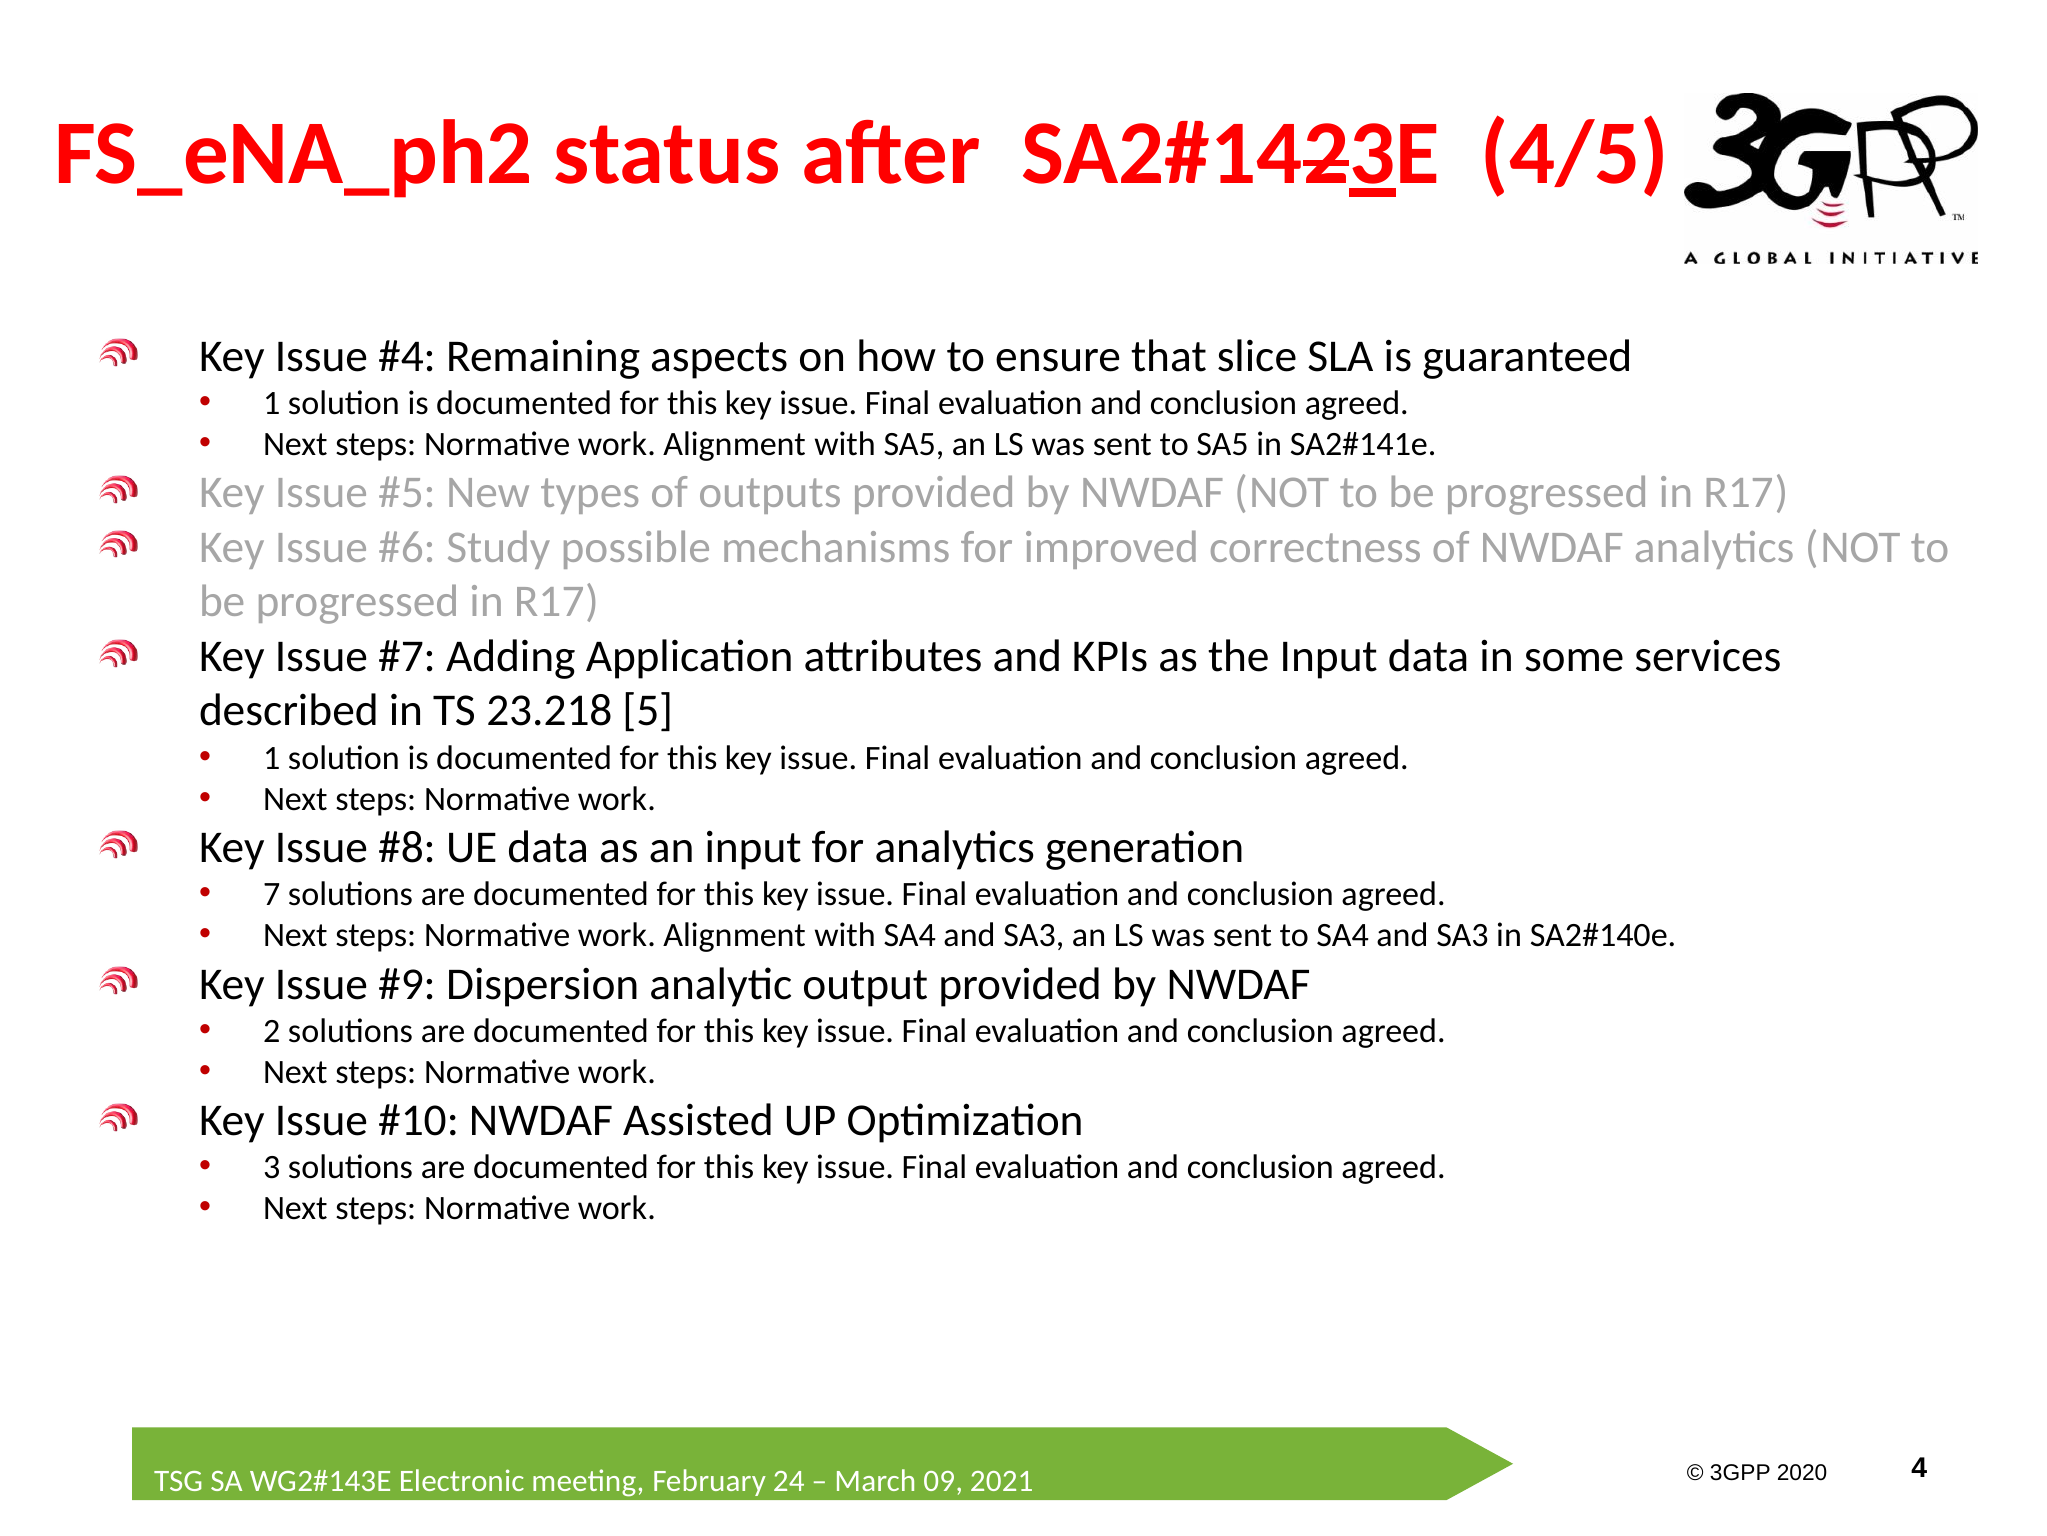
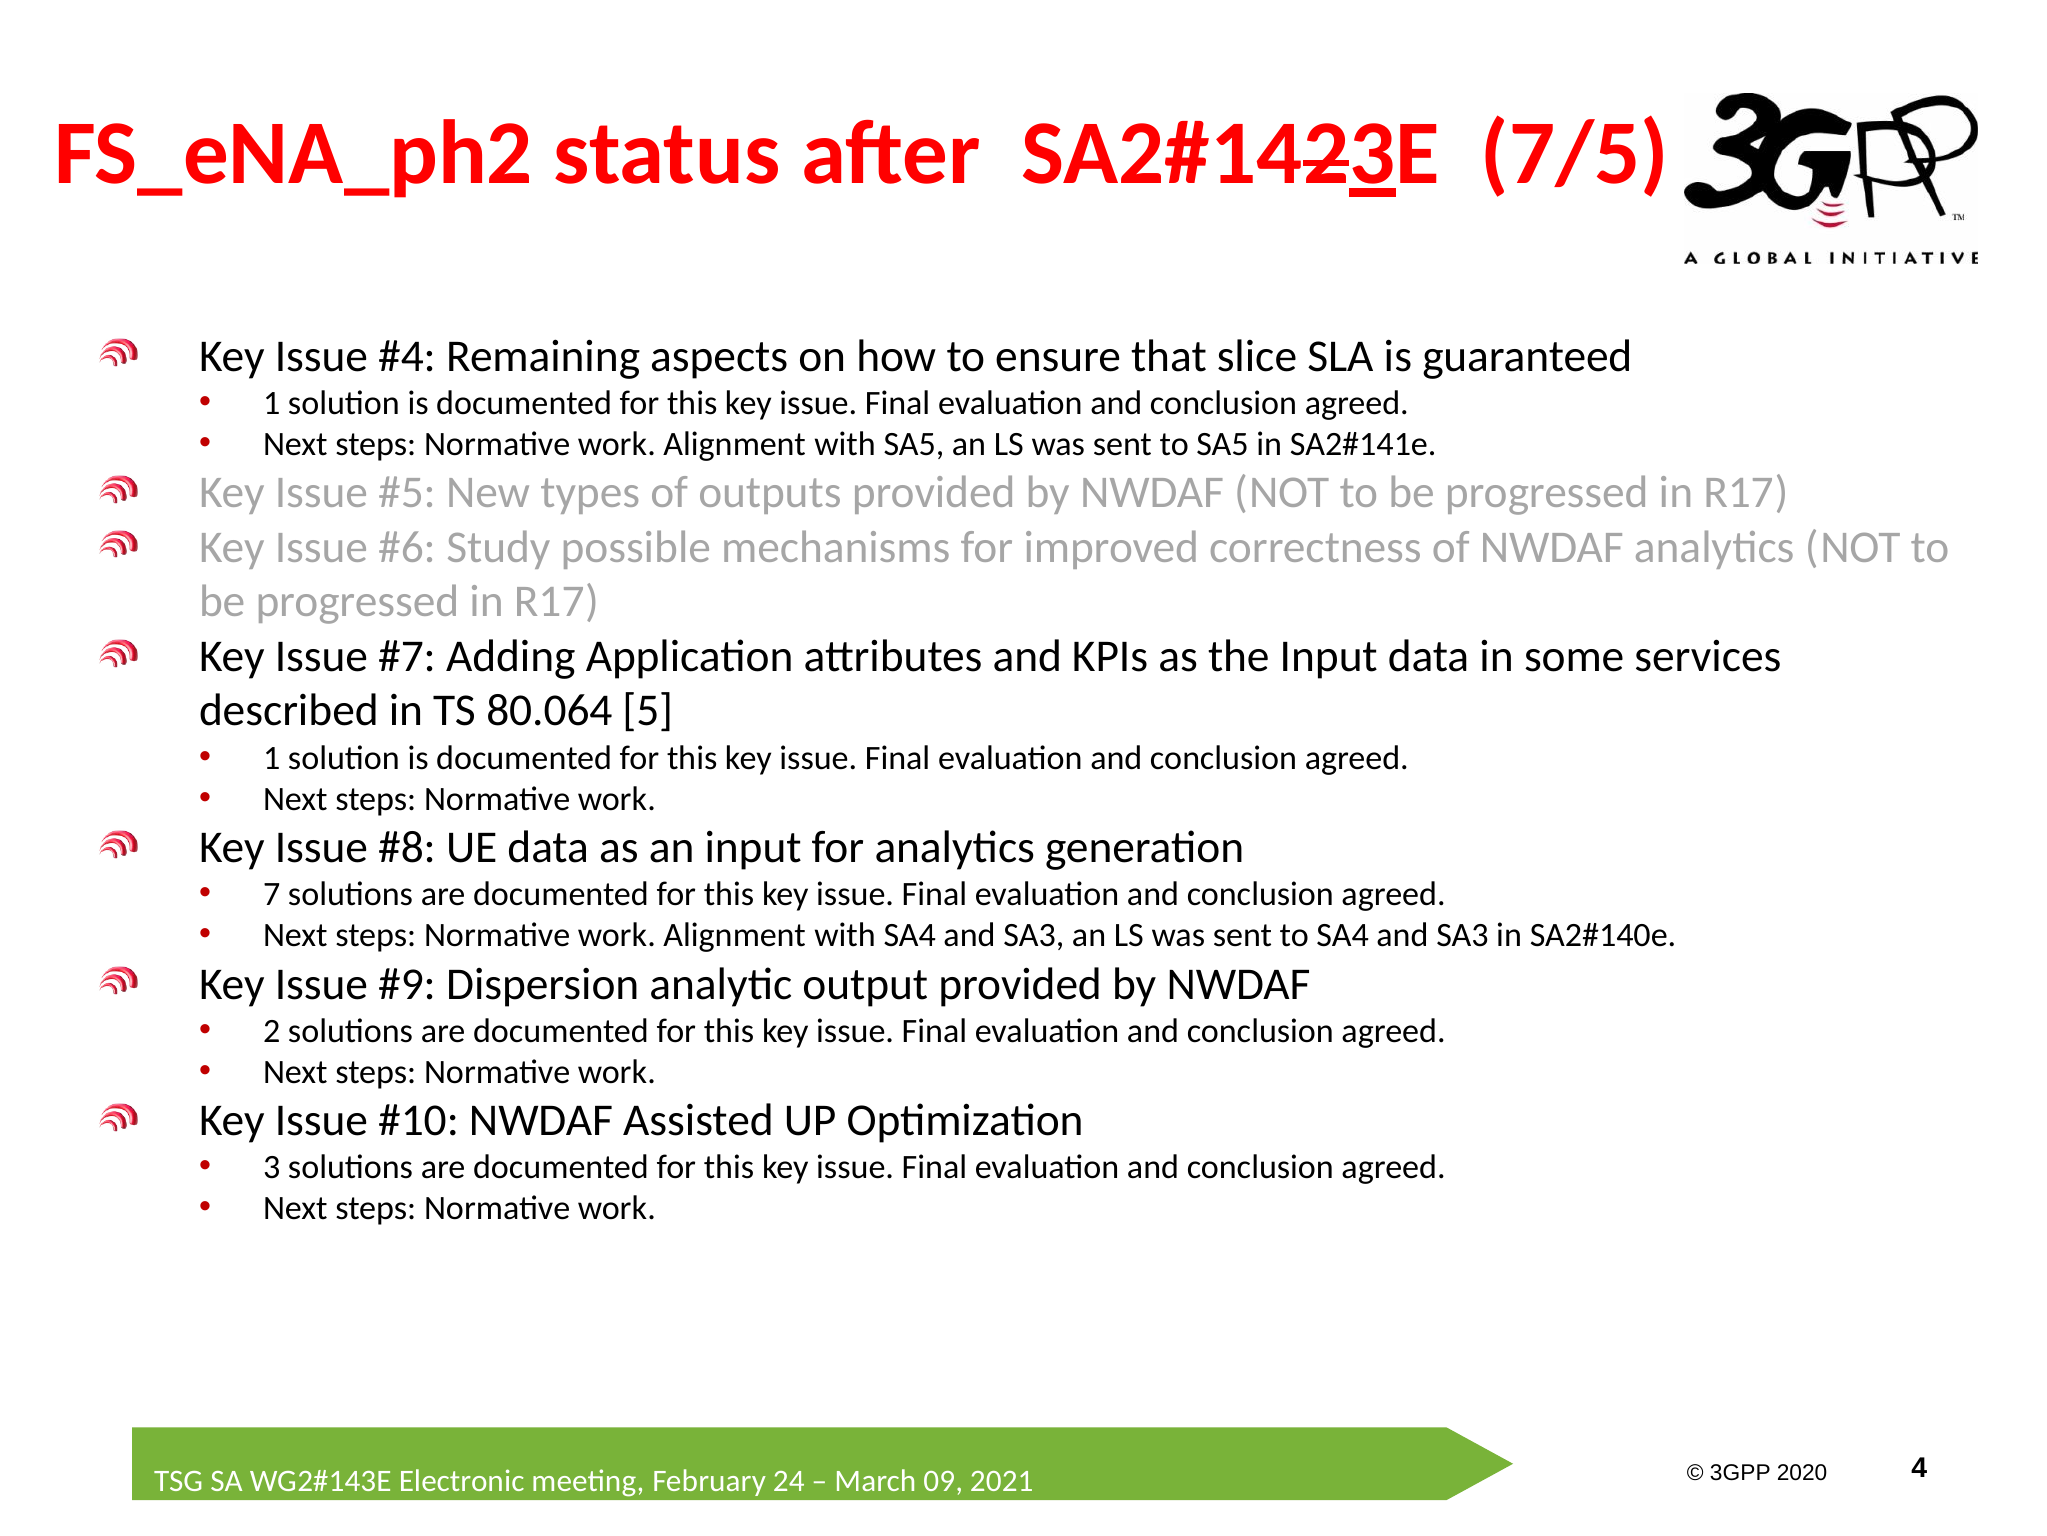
4/5: 4/5 -> 7/5 (1575, 153)
23.218: 23.218 -> 80.064 (549, 711)
